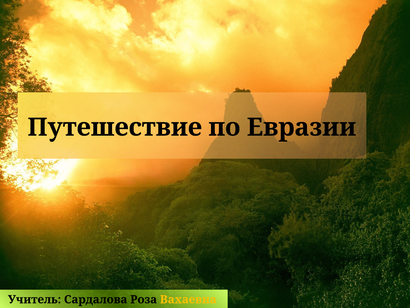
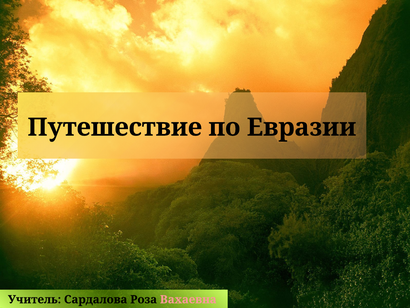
Вахаевна colour: yellow -> pink (188, 299)
